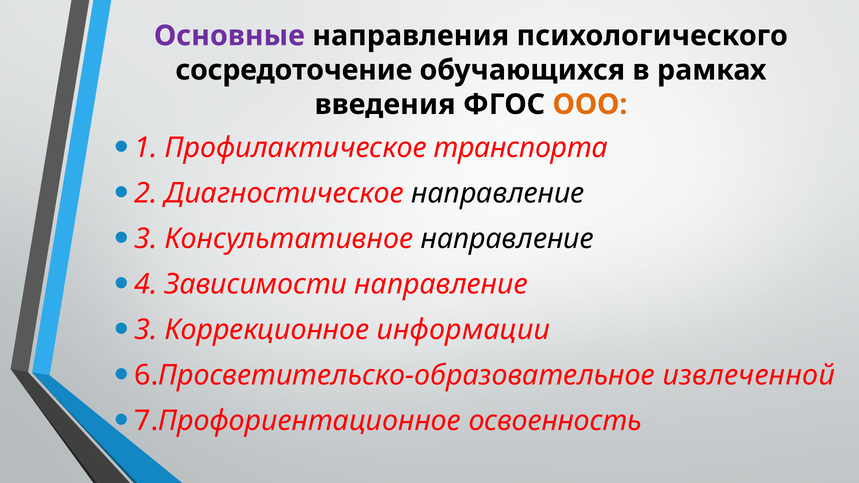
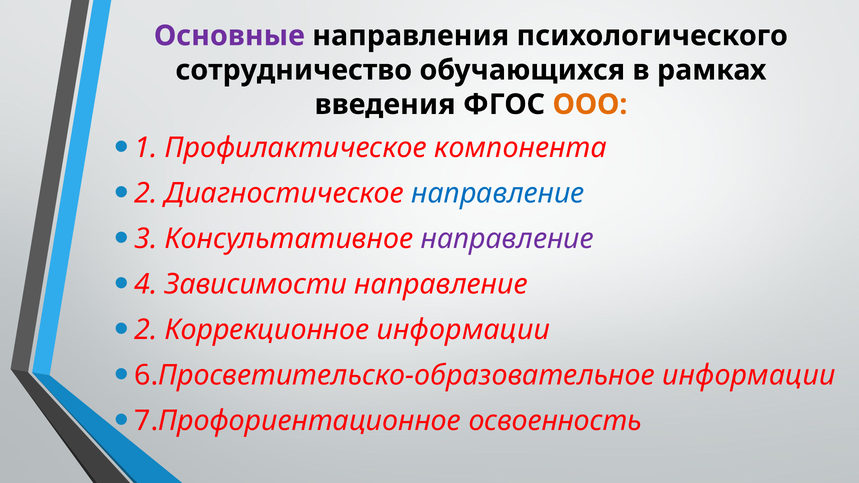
сосредоточение: сосредоточение -> сотрудничество (294, 70)
транспорта: транспорта -> компонента (521, 148)
направление colour: black -> blue (498, 193)
направление colour: black -> purple (507, 239)
3: 3 -> 2 (146, 330)
6.Просветительско-образовательное извлеченной: извлеченной -> информации (749, 375)
